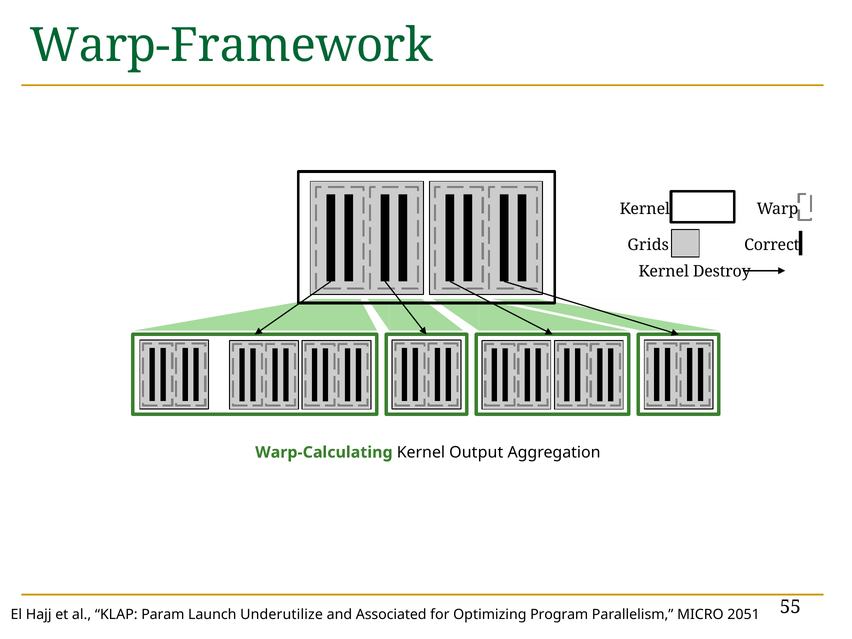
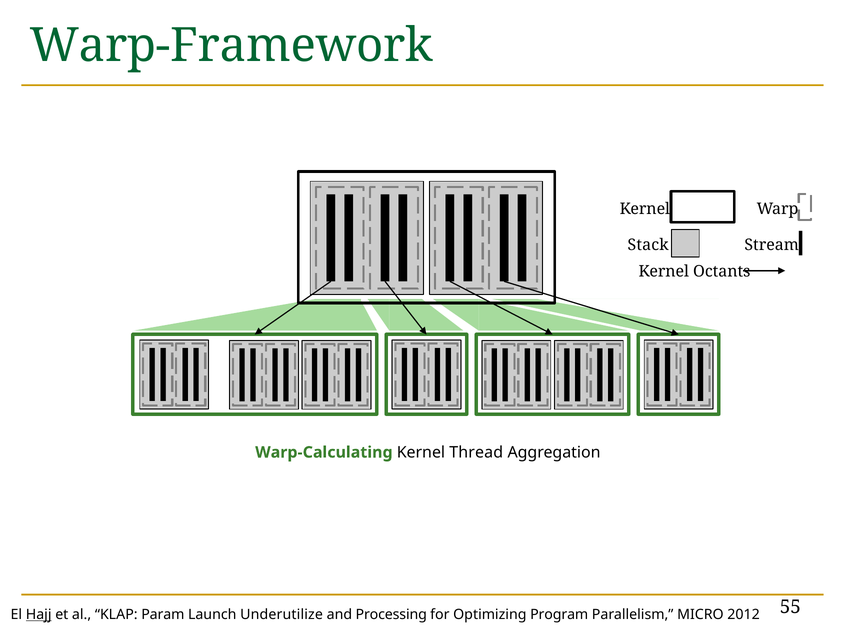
Grids: Grids -> Stack (648, 245)
Correct: Correct -> Stream (772, 245)
Destroy: Destroy -> Octants (722, 272)
Output: Output -> Thread (476, 452)
Hajj underline: none -> present (39, 615)
Associated: Associated -> Processing (391, 615)
2051: 2051 -> 2012 (744, 615)
